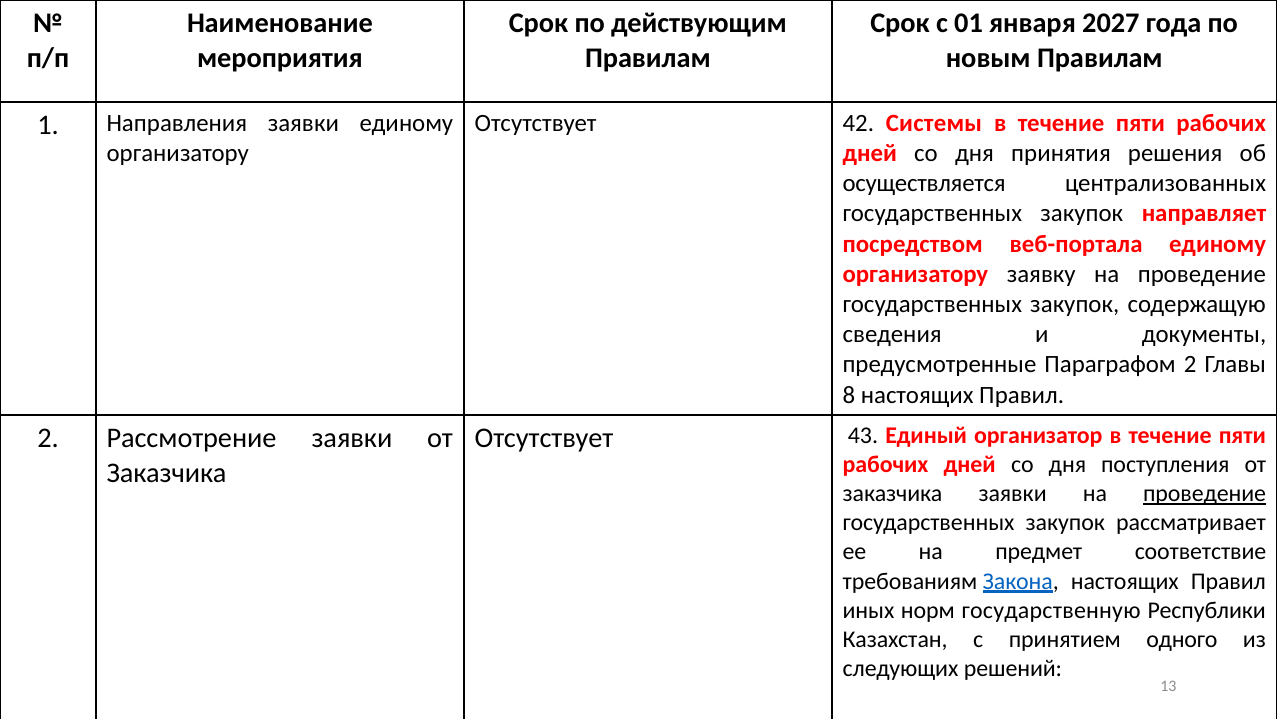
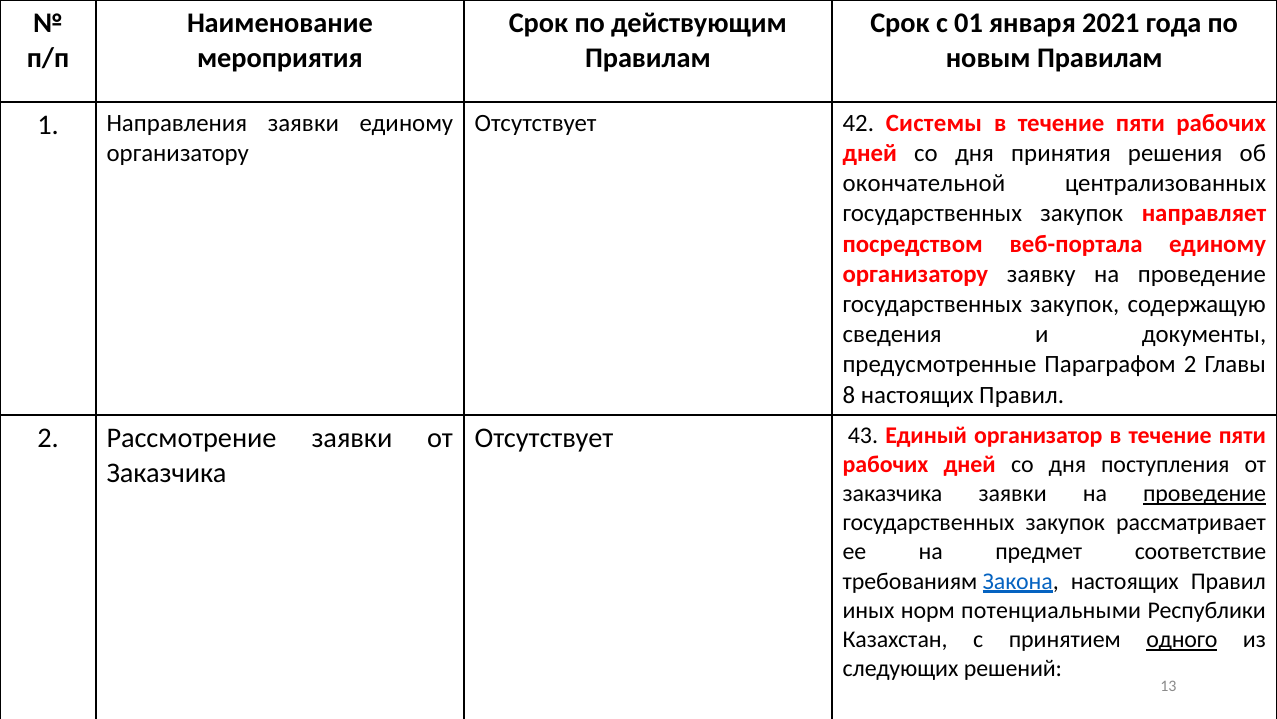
2027: 2027 -> 2021 (1111, 23)
осуществляется: осуществляется -> окончательной (924, 183)
государственную: государственную -> потенциальными (1051, 610)
одного underline: none -> present (1182, 639)
